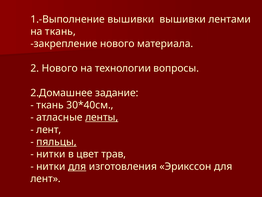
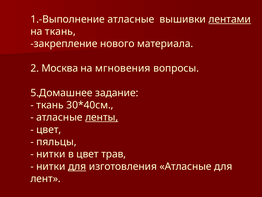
1.-Выполнение вышивки: вышивки -> атласные (131, 19)
лентами underline: none -> present (230, 19)
2 Нового: Нового -> Москва (60, 68)
технологии: технологии -> мгновения (123, 68)
2.Домашнее: 2.Домашнее -> 5.Домашнее (61, 93)
лент: лент -> цвет (49, 129)
пяльцы underline: present -> none (56, 142)
изготовления Эрикссон: Эрикссон -> Атласные (186, 166)
